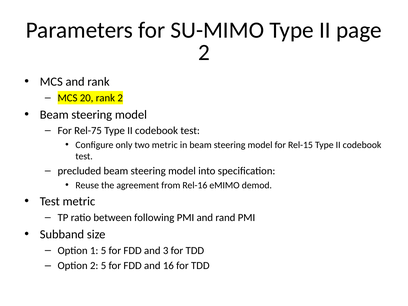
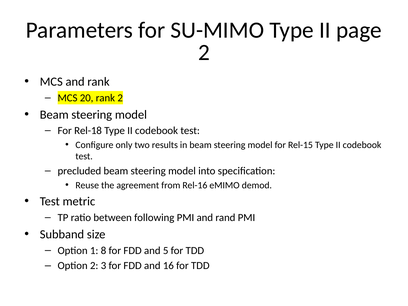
Rel-75: Rel-75 -> Rel-18 (88, 131)
two metric: metric -> results (165, 145)
1 5: 5 -> 8 (103, 250)
3: 3 -> 5 (166, 250)
2 5: 5 -> 3 (103, 266)
